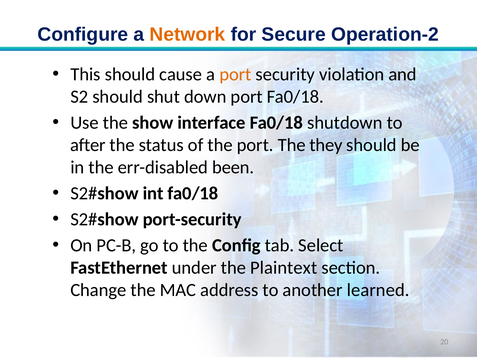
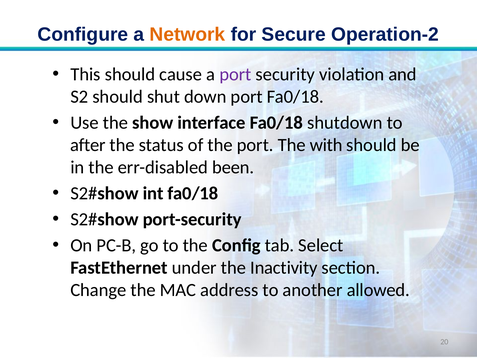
port colour: orange -> purple (235, 74)
they: they -> with (326, 145)
Plaintext: Plaintext -> Inactivity (284, 267)
learned: learned -> allowed (378, 290)
